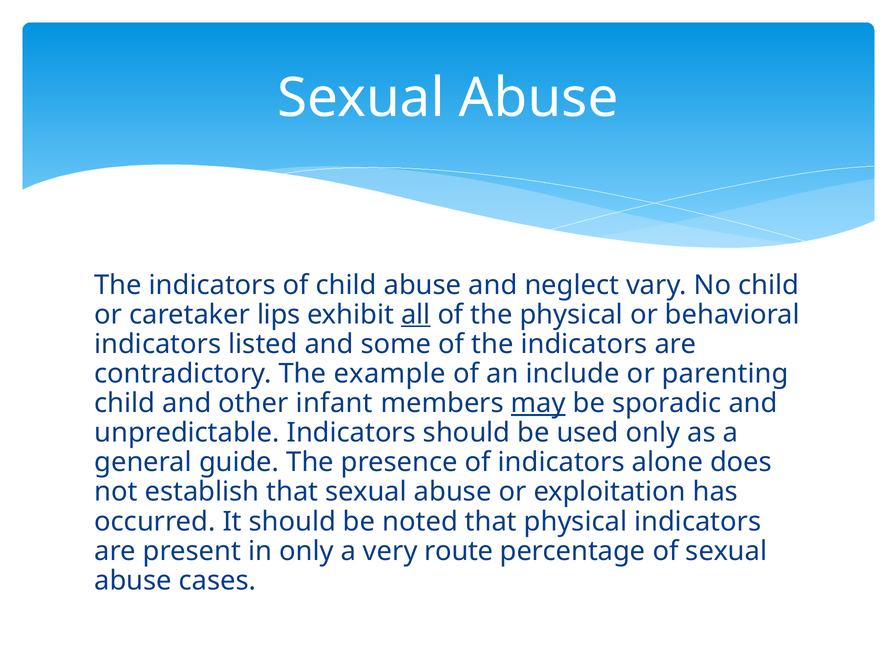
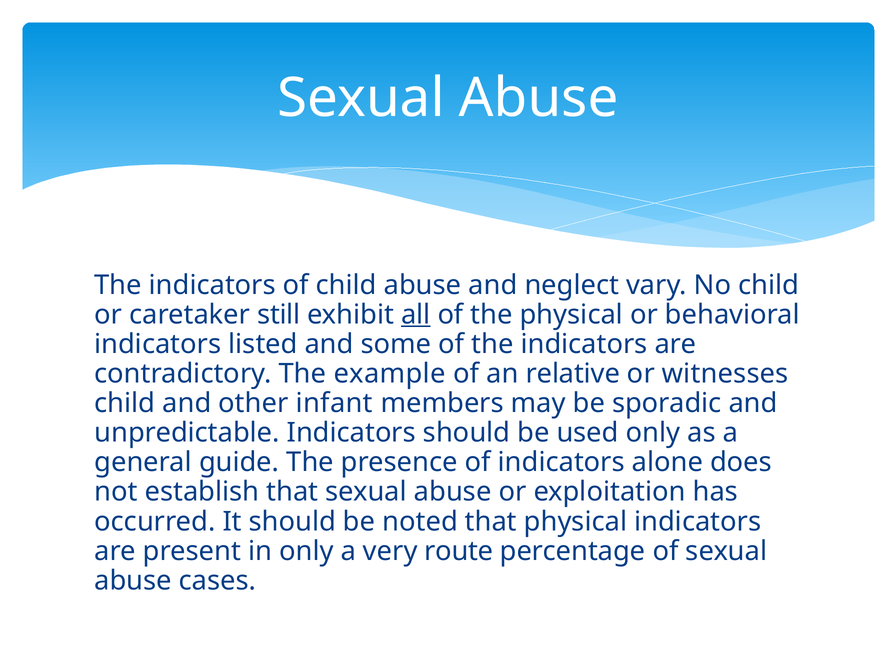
lips: lips -> still (279, 315)
include: include -> relative (573, 374)
parenting: parenting -> witnesses (725, 374)
may underline: present -> none (538, 403)
